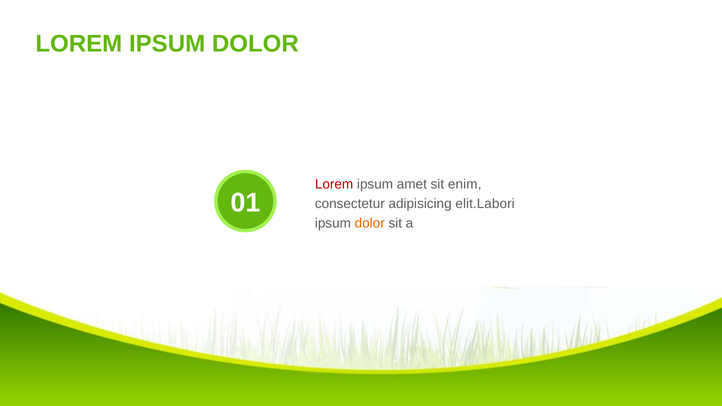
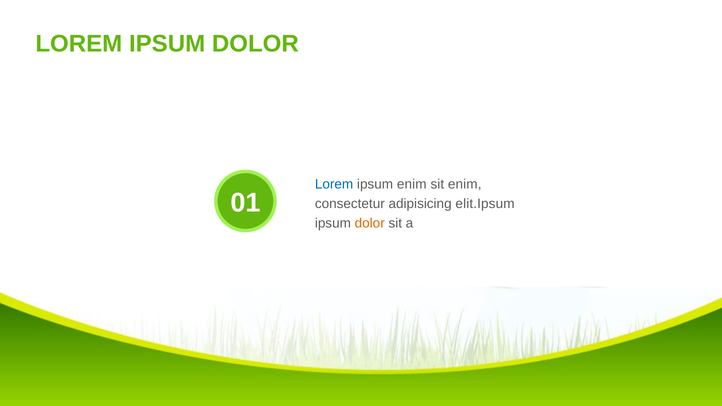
Lorem colour: red -> blue (334, 184)
ipsum amet: amet -> enim (412, 184)
elit.Labori: elit.Labori -> elit.Ipsum (485, 204)
